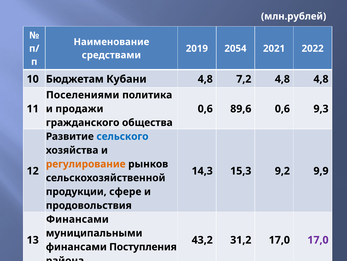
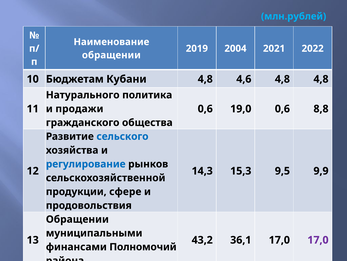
млн.рублей colour: white -> light blue (294, 16)
2054: 2054 -> 2004 (235, 48)
средствами: средствами -> обращении (111, 55)
7,2: 7,2 -> 4,6 (244, 79)
Поселениями: Поселениями -> Натурального (83, 95)
89,6: 89,6 -> 19,0 (241, 109)
9,3: 9,3 -> 8,8 (321, 109)
регулирование colour: orange -> blue (86, 164)
9,2: 9,2 -> 9,5 (282, 171)
Финансами: Финансами -> Обращении (77, 219)
31,2: 31,2 -> 36,1 (241, 239)
Поступления: Поступления -> Полномочий (143, 246)
